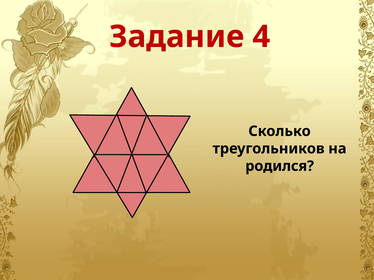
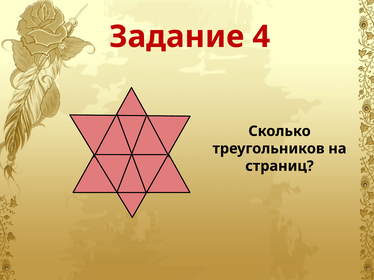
родился: родился -> страниц (280, 166)
